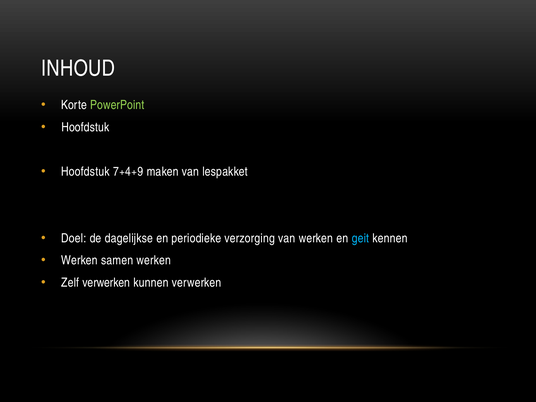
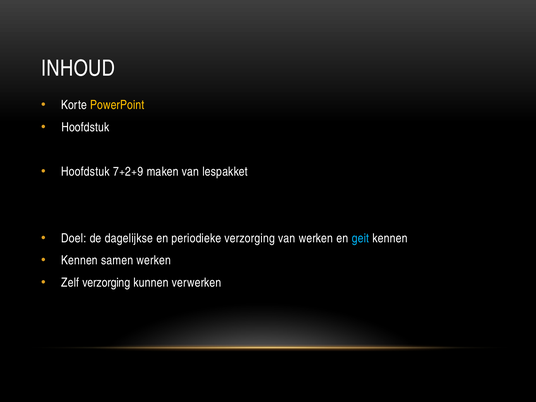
PowerPoint colour: light green -> yellow (117, 105)
7+4+9: 7+4+9 -> 7+2+9 (128, 172)
Werken: Werken -> Kennen (79, 260)
Zelf verwerken: verwerken -> verzorging (106, 283)
